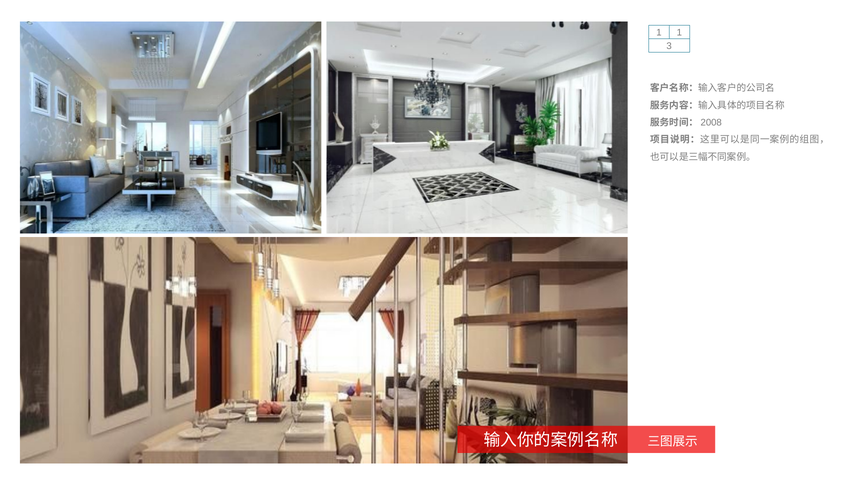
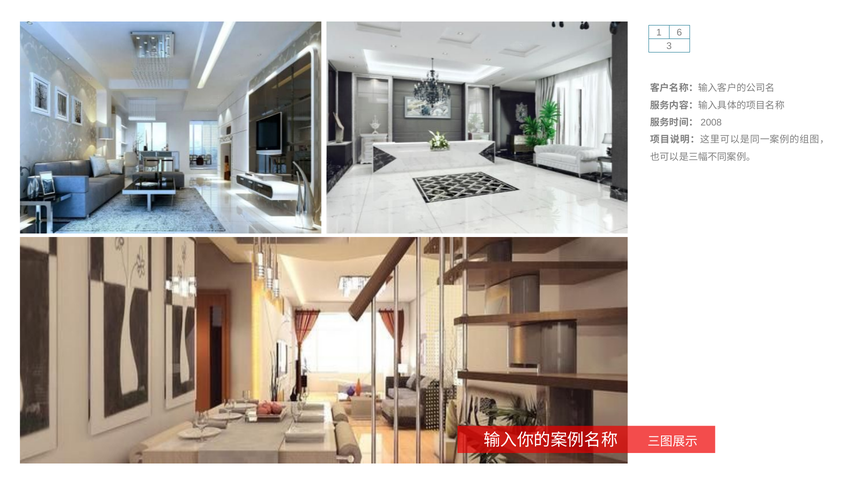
1 1: 1 -> 6 (679, 33)
